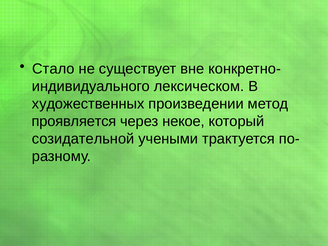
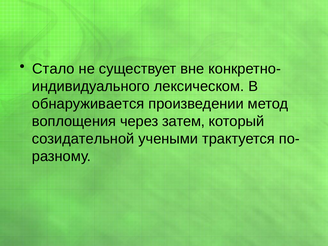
художественных: художественных -> обнаруживается (88, 104)
проявляется: проявляется -> воплощения (74, 121)
некое: некое -> затем (184, 121)
